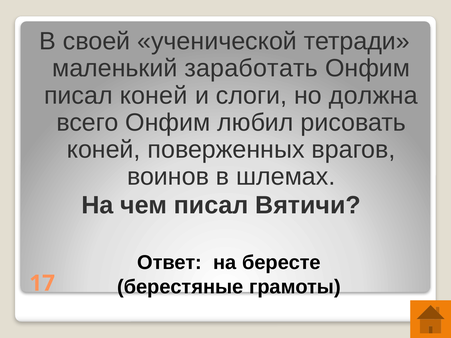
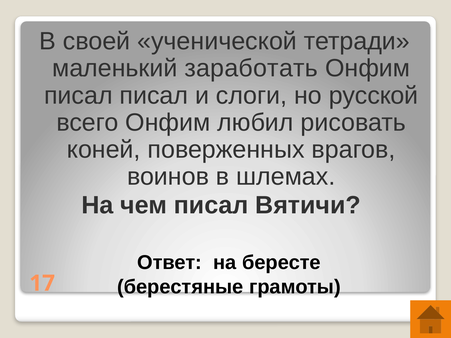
писал коней: коней -> писал (154, 96)
должна: должна -> русской (374, 96)
